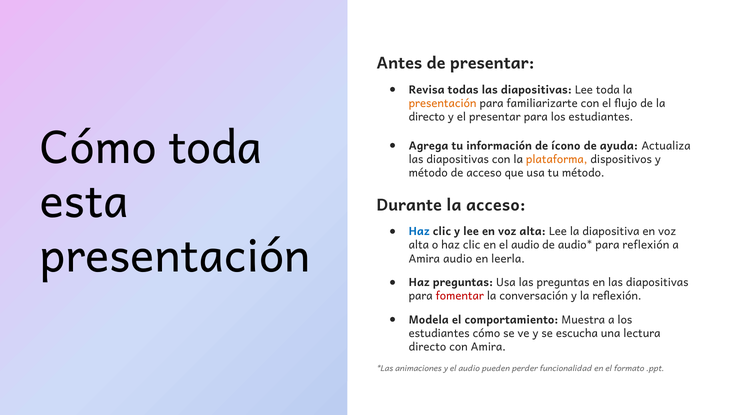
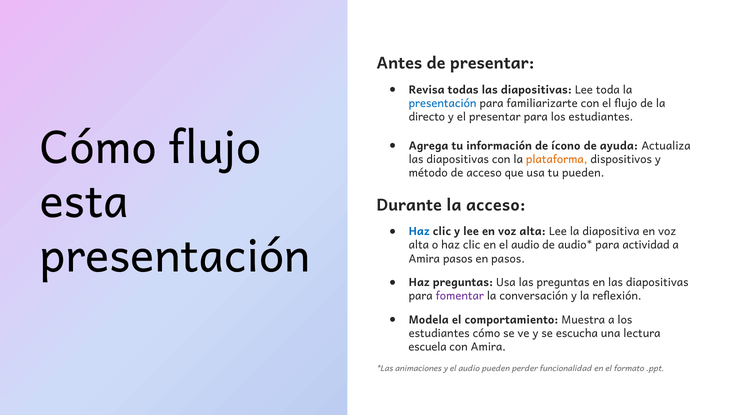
presentación colour: orange -> blue (443, 103)
Cómo toda: toda -> flujo (215, 149)
tu método: método -> pueden (583, 173)
para reflexión: reflexión -> actividad (646, 245)
Amira audio: audio -> pasos (458, 259)
en leerla: leerla -> pasos (508, 259)
fomentar colour: red -> purple (460, 296)
directo: directo -> escuela (428, 347)
